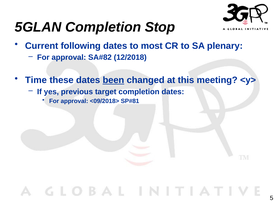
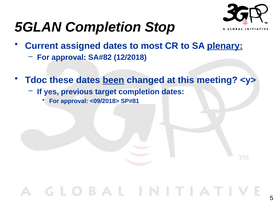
following: following -> assigned (81, 46)
plenary underline: none -> present (225, 46)
Time: Time -> Tdoc (36, 80)
